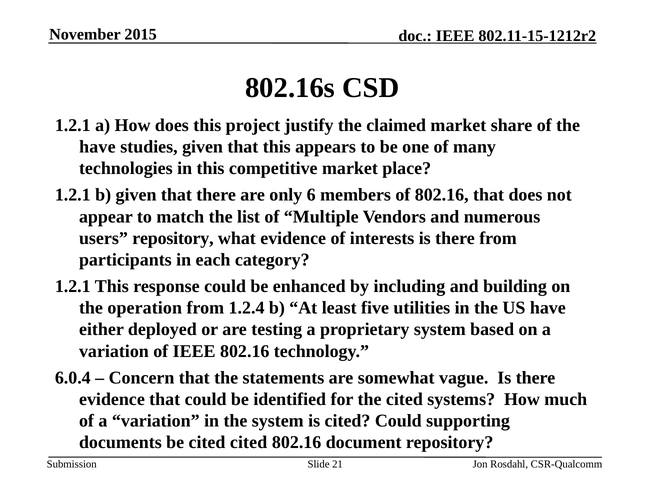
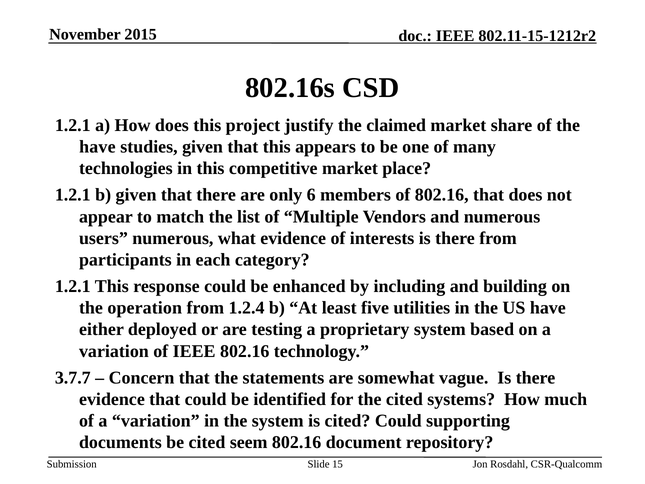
users repository: repository -> numerous (173, 238)
6.0.4: 6.0.4 -> 3.7.7 (73, 378)
cited cited: cited -> seem (249, 442)
21: 21 -> 15 (338, 464)
